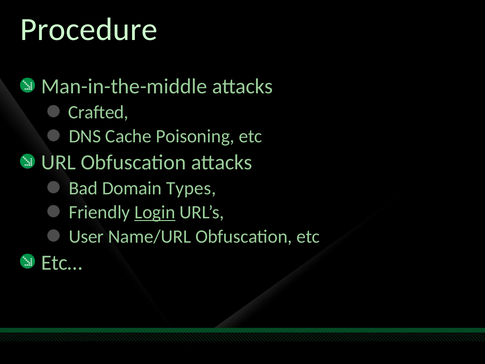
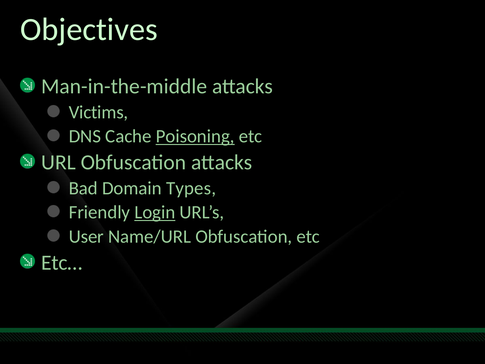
Procedure: Procedure -> Objectives (89, 29)
Crafted: Crafted -> Victims (98, 112)
Poisoning underline: none -> present (195, 136)
